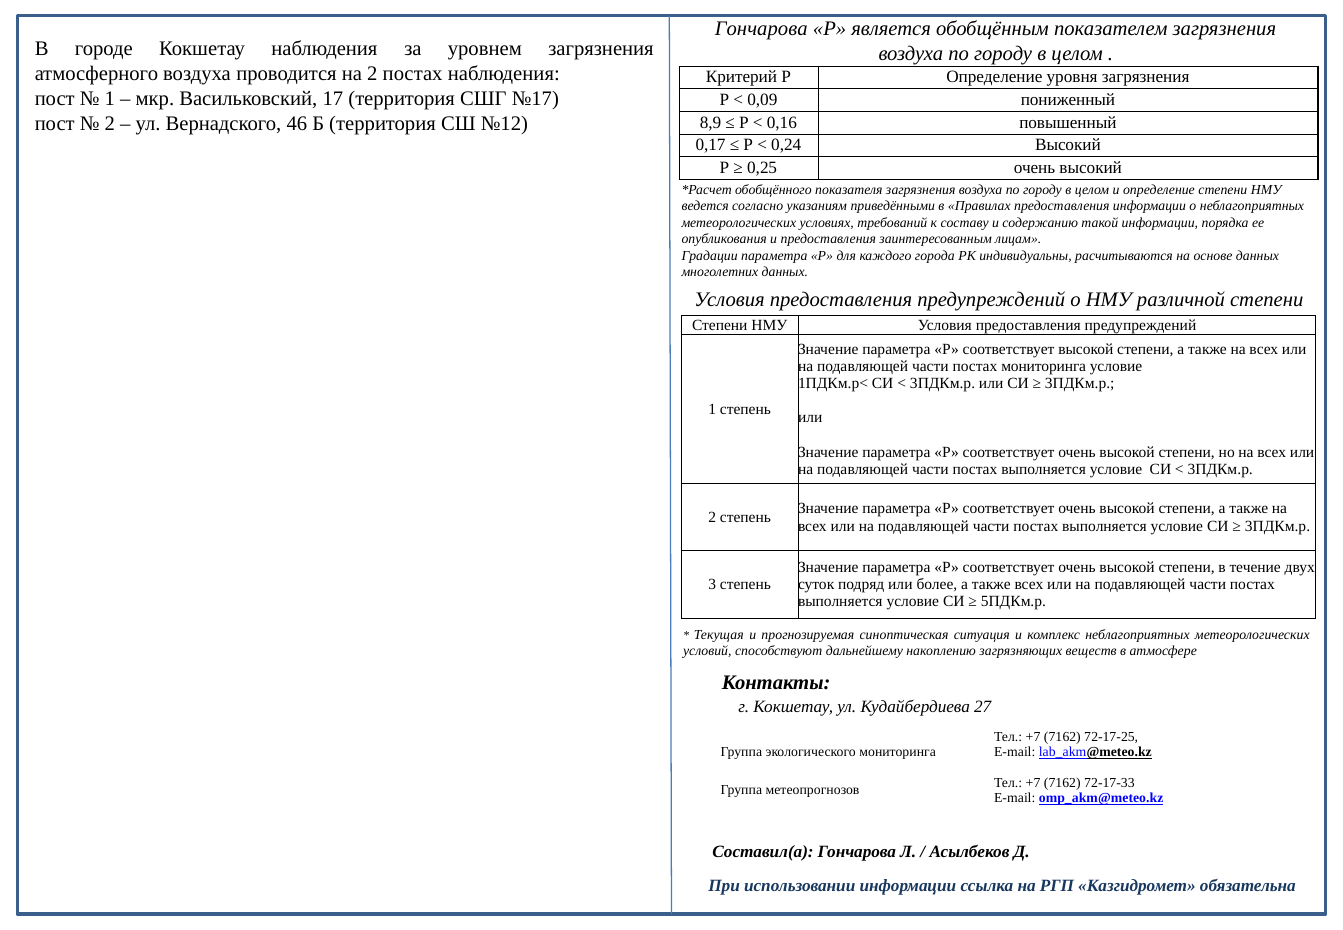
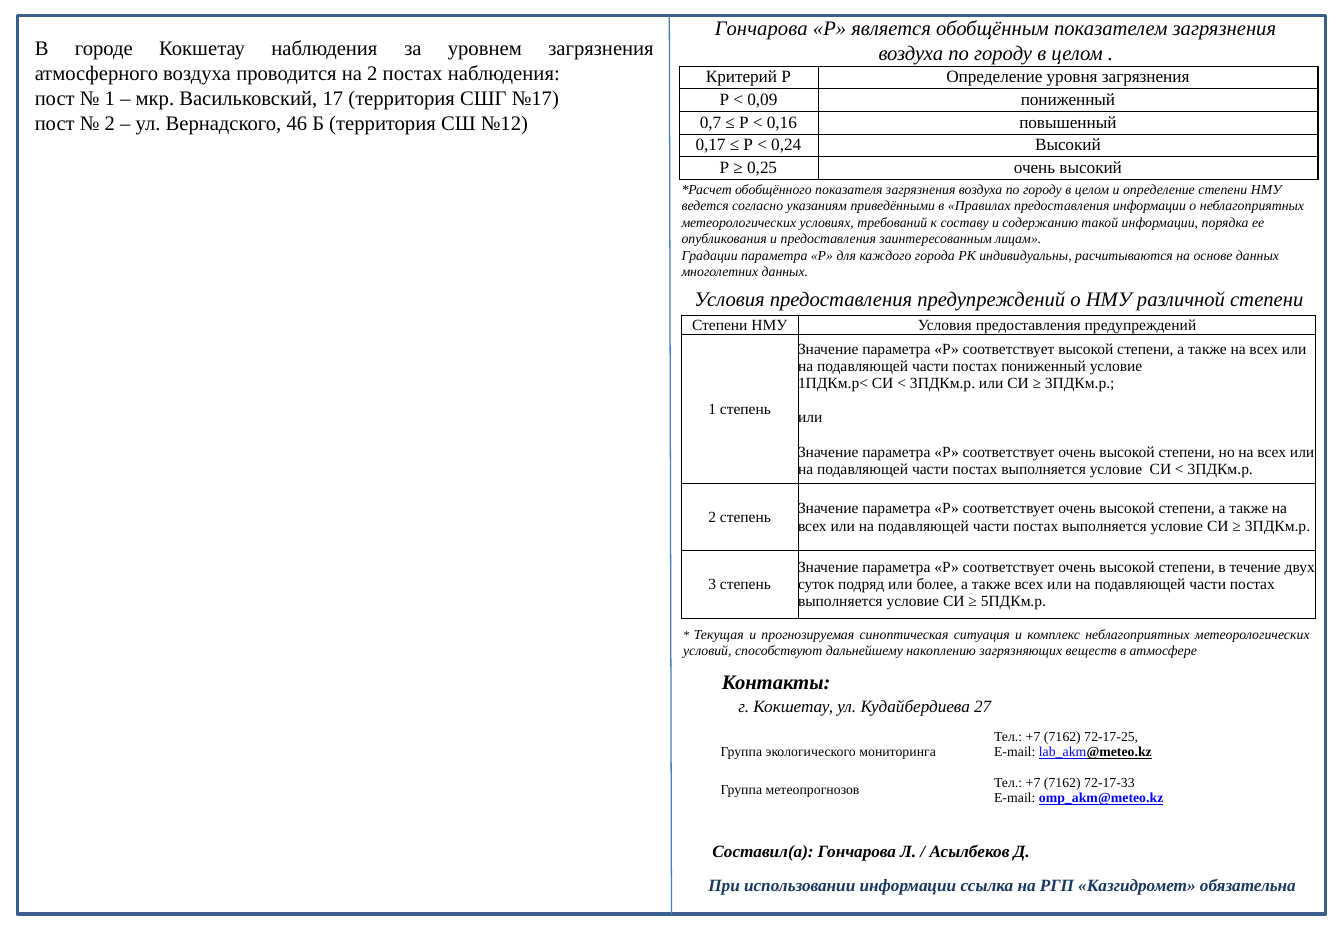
8,9: 8,9 -> 0,7 (711, 122)
постах мониторинга: мониторинга -> пониженный (1044, 366)
